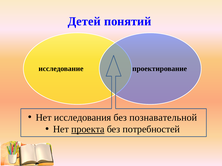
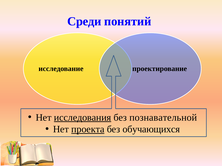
Детей: Детей -> Среди (84, 21)
исследования underline: none -> present (83, 118)
потребностей: потребностей -> обучающихся (151, 130)
